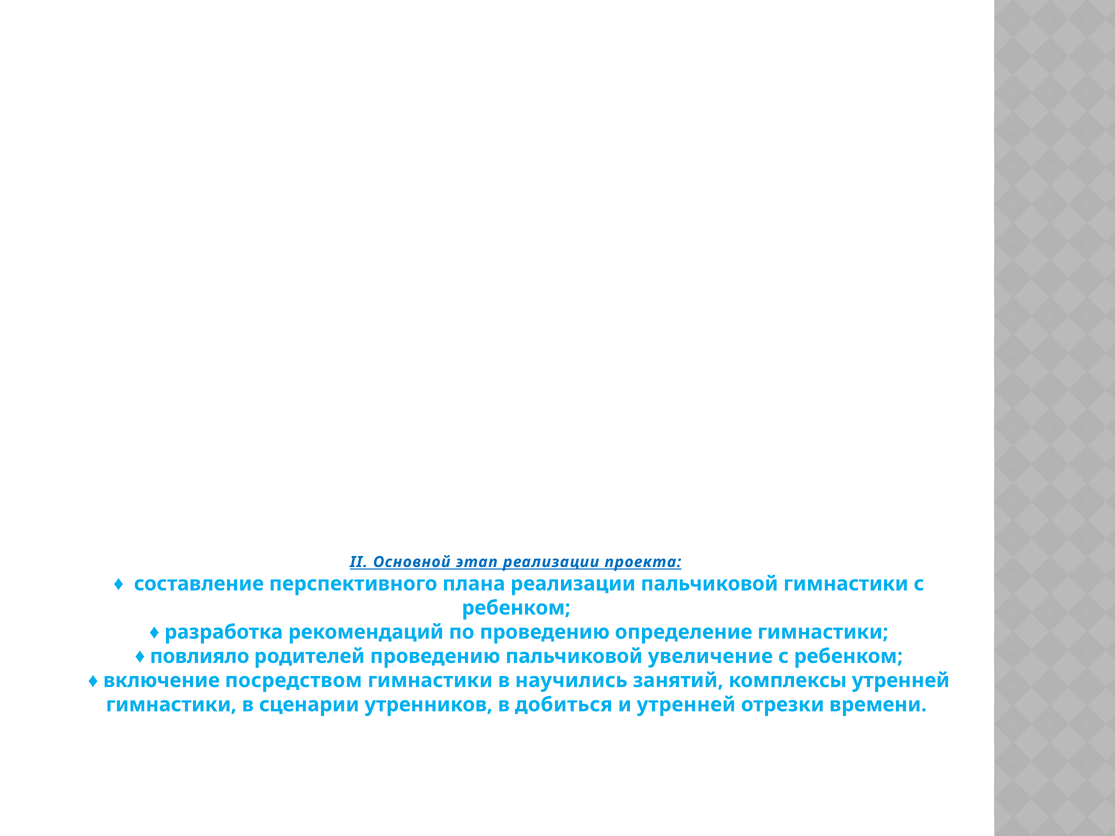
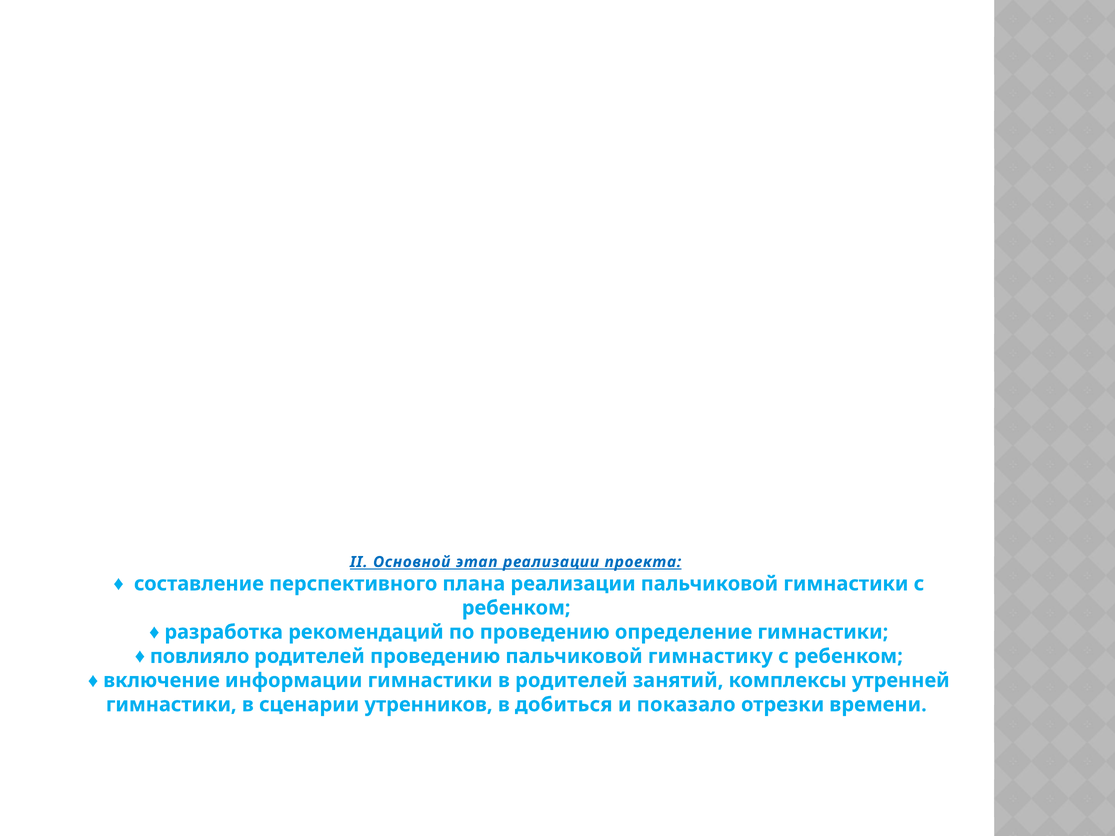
увеличение: увеличение -> гимнастику (710, 656)
посредством: посредством -> информации (294, 681)
в научились: научились -> родителей (571, 681)
и утренней: утренней -> показало (686, 705)
